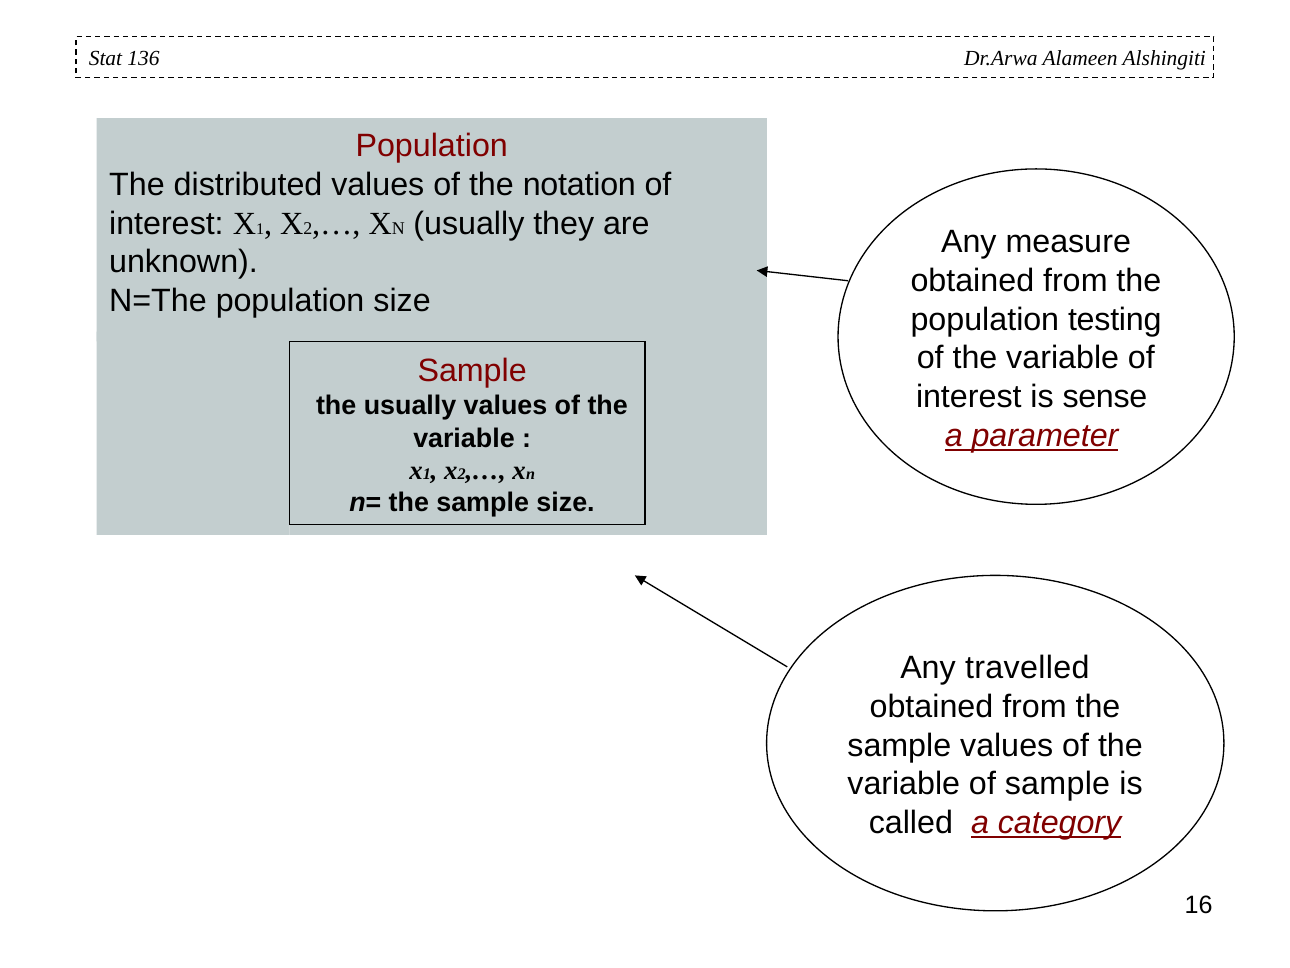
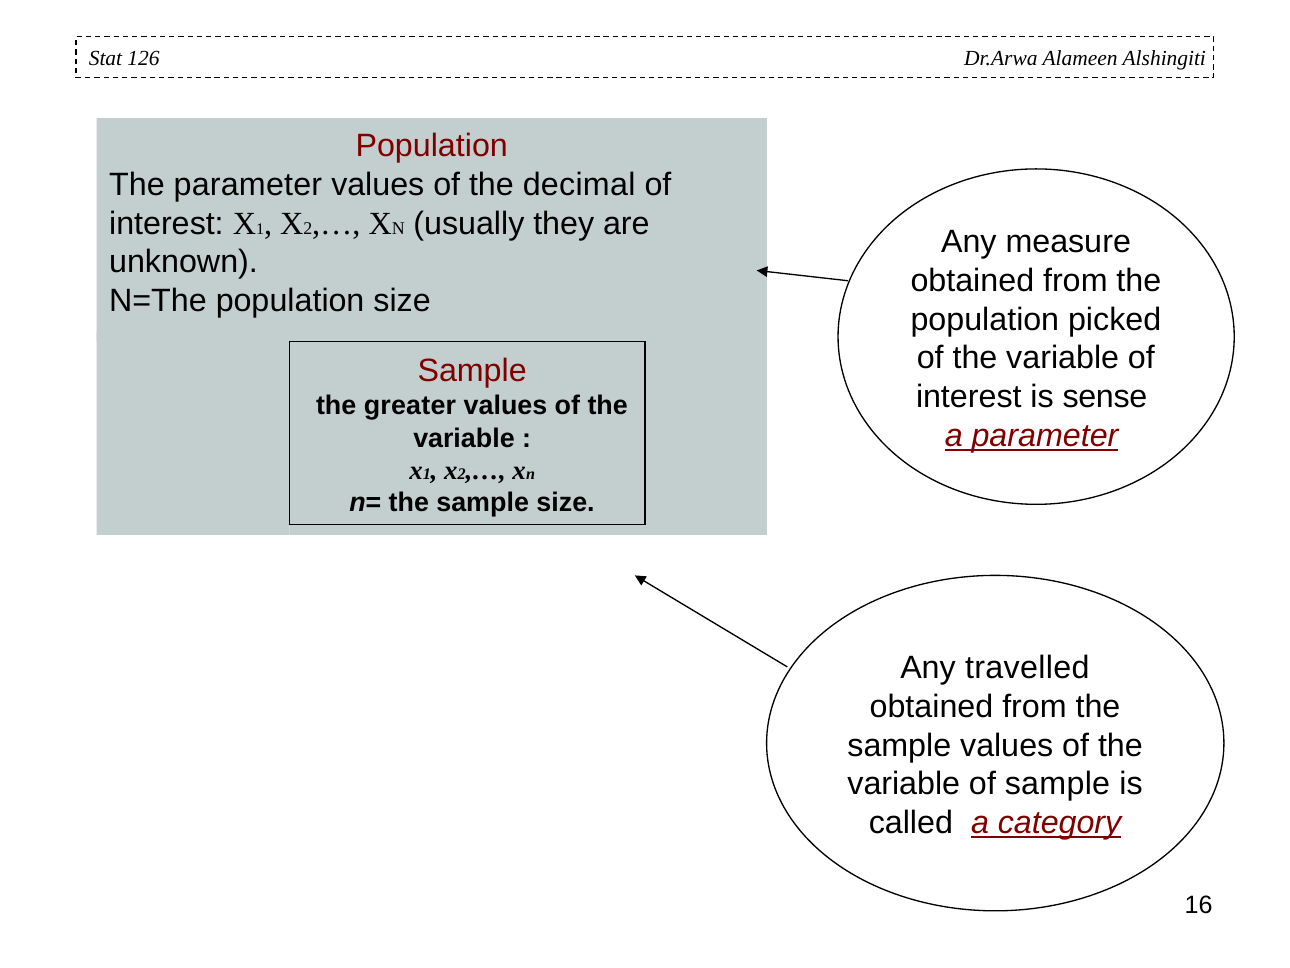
136: 136 -> 126 (144, 59)
The distributed: distributed -> parameter (248, 185)
notation: notation -> decimal (579, 185)
testing: testing -> picked (1115, 319)
the usually: usually -> greater (410, 406)
